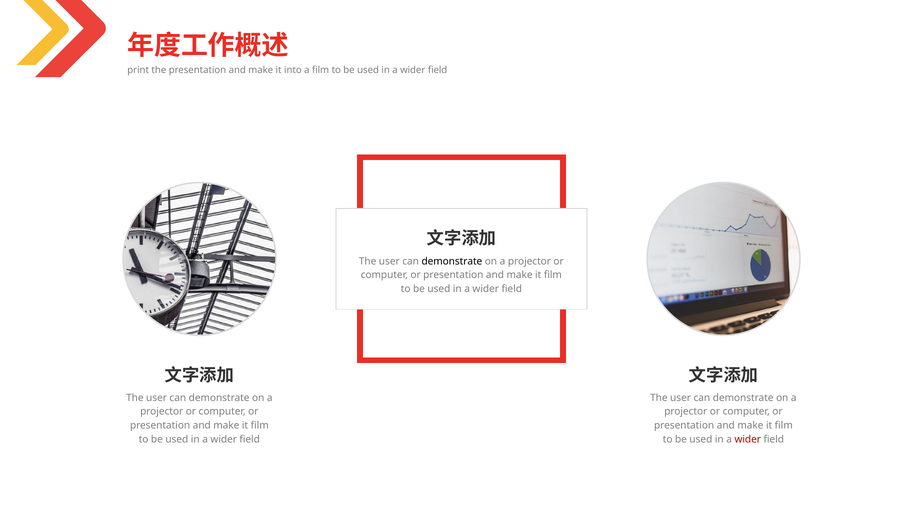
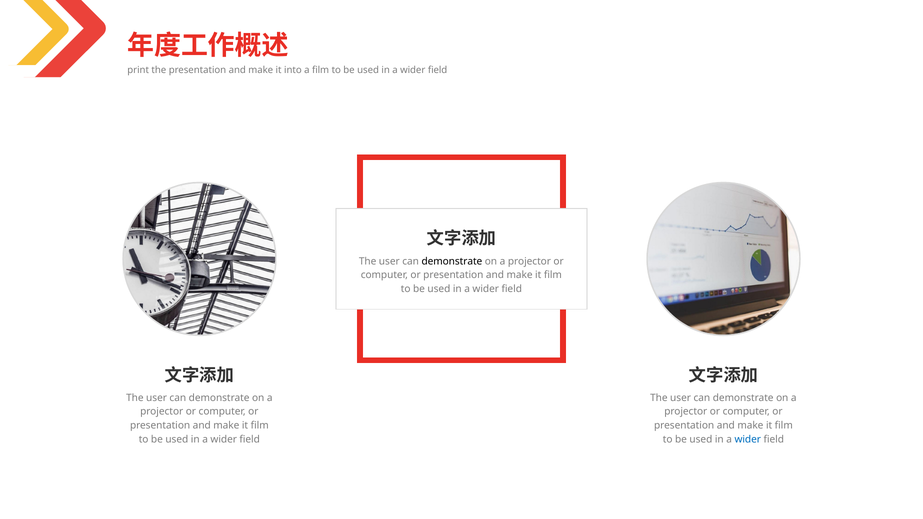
wider colour: red -> blue (748, 439)
